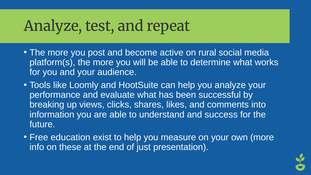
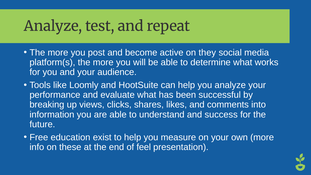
rural: rural -> they (207, 53)
just: just -> feel (144, 147)
